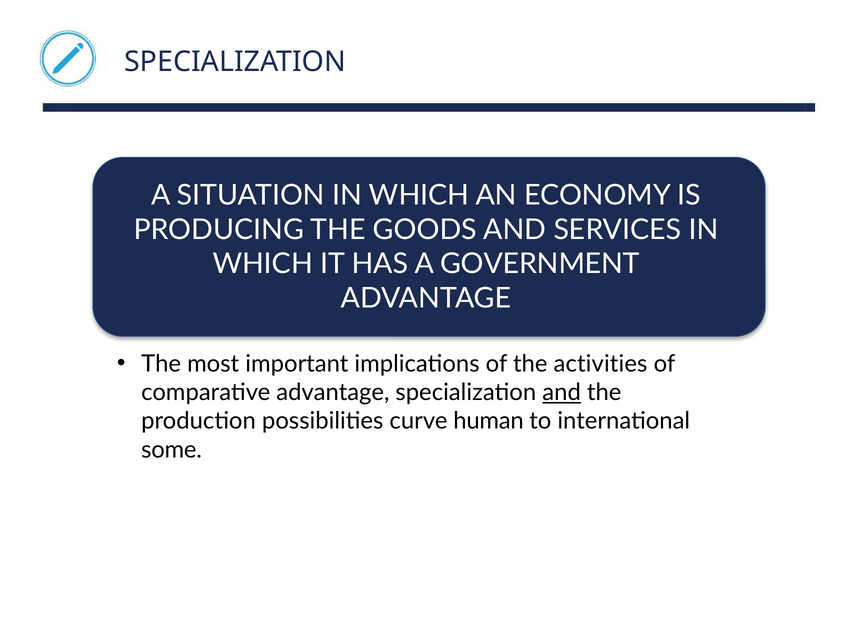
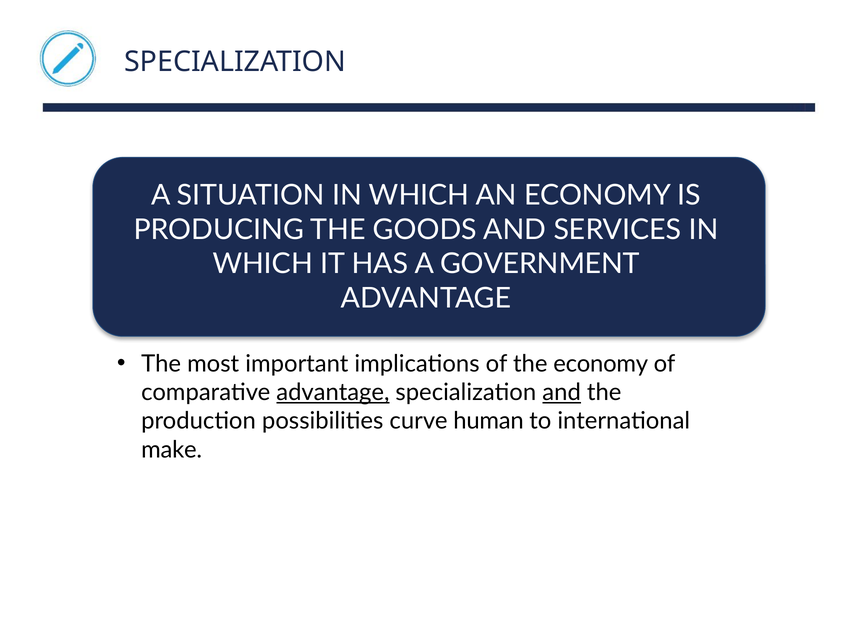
the activities: activities -> economy (601, 363)
advantage underline: none -> present (333, 392)
some: some -> make (172, 449)
